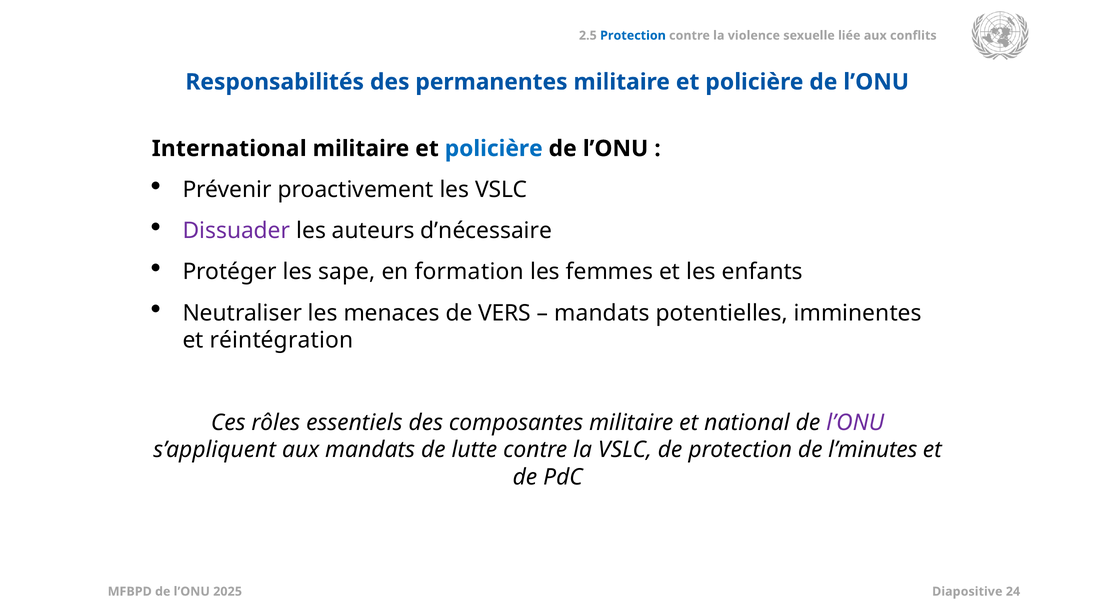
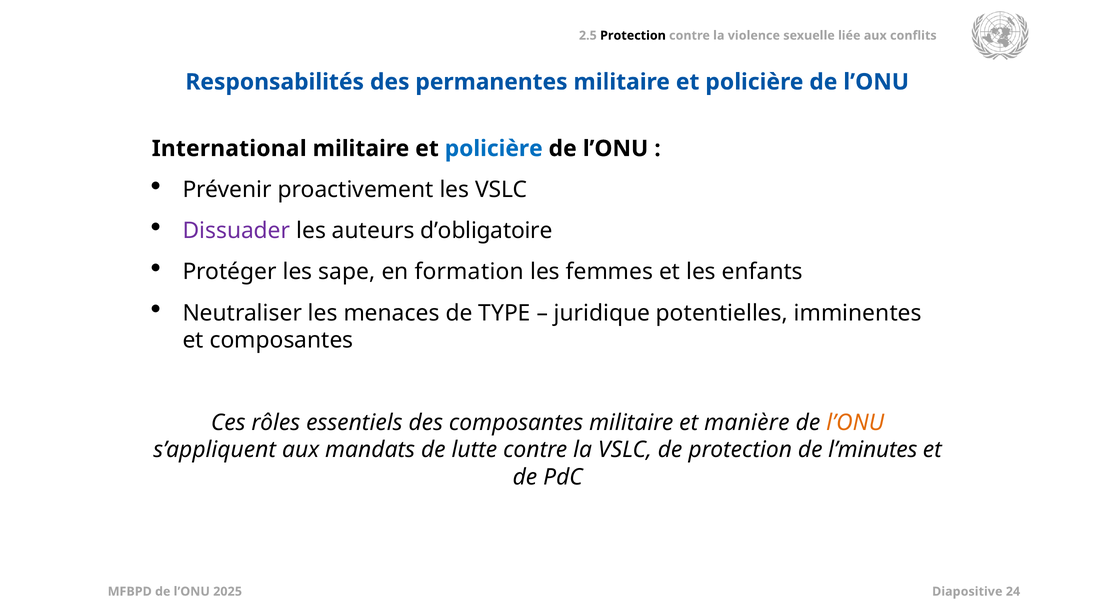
Protection colour: blue -> black (633, 36)
d’nécessaire: d’nécessaire -> d’obligatoire (486, 231)
VERS: VERS -> TYPE (505, 313)
mandats: mandats -> juridique (602, 313)
et réintégration: réintégration -> composantes (281, 340)
national: national -> manière (747, 423)
l’ONU colour: purple -> orange (855, 423)
